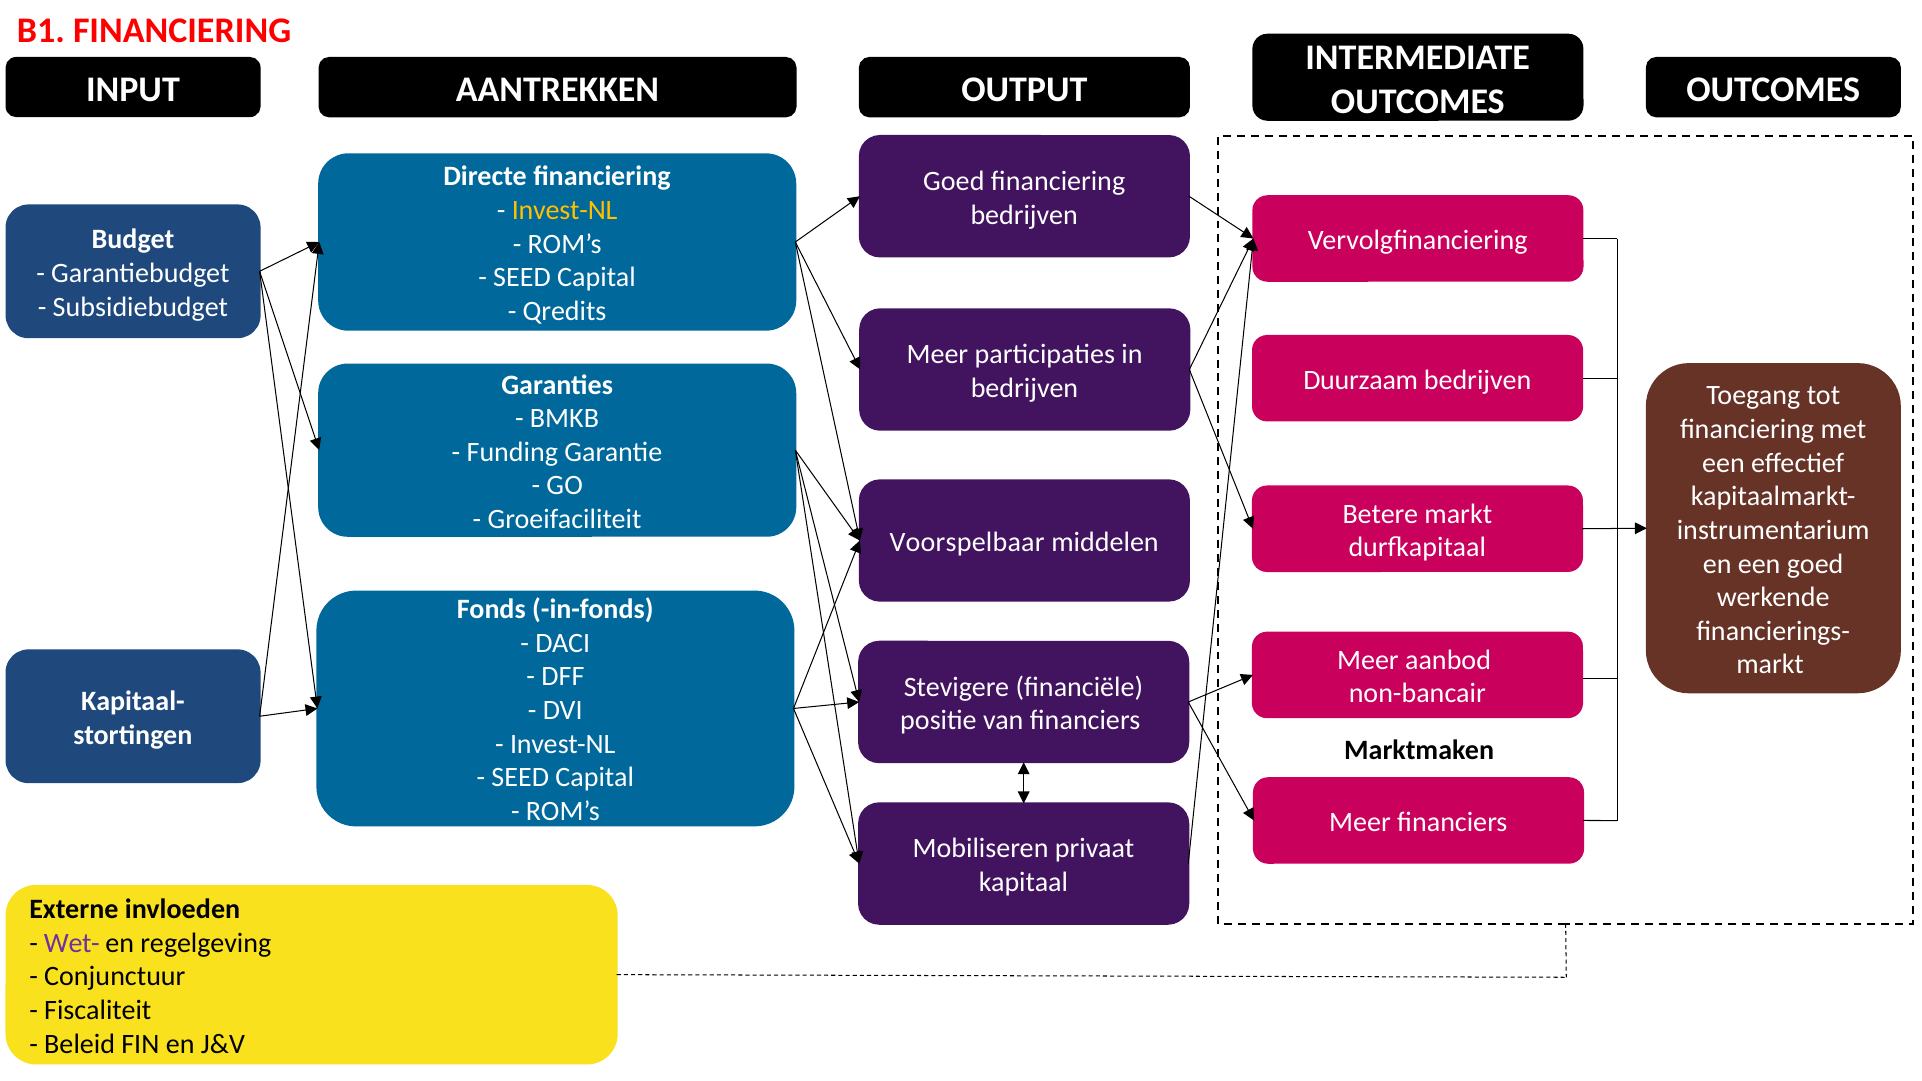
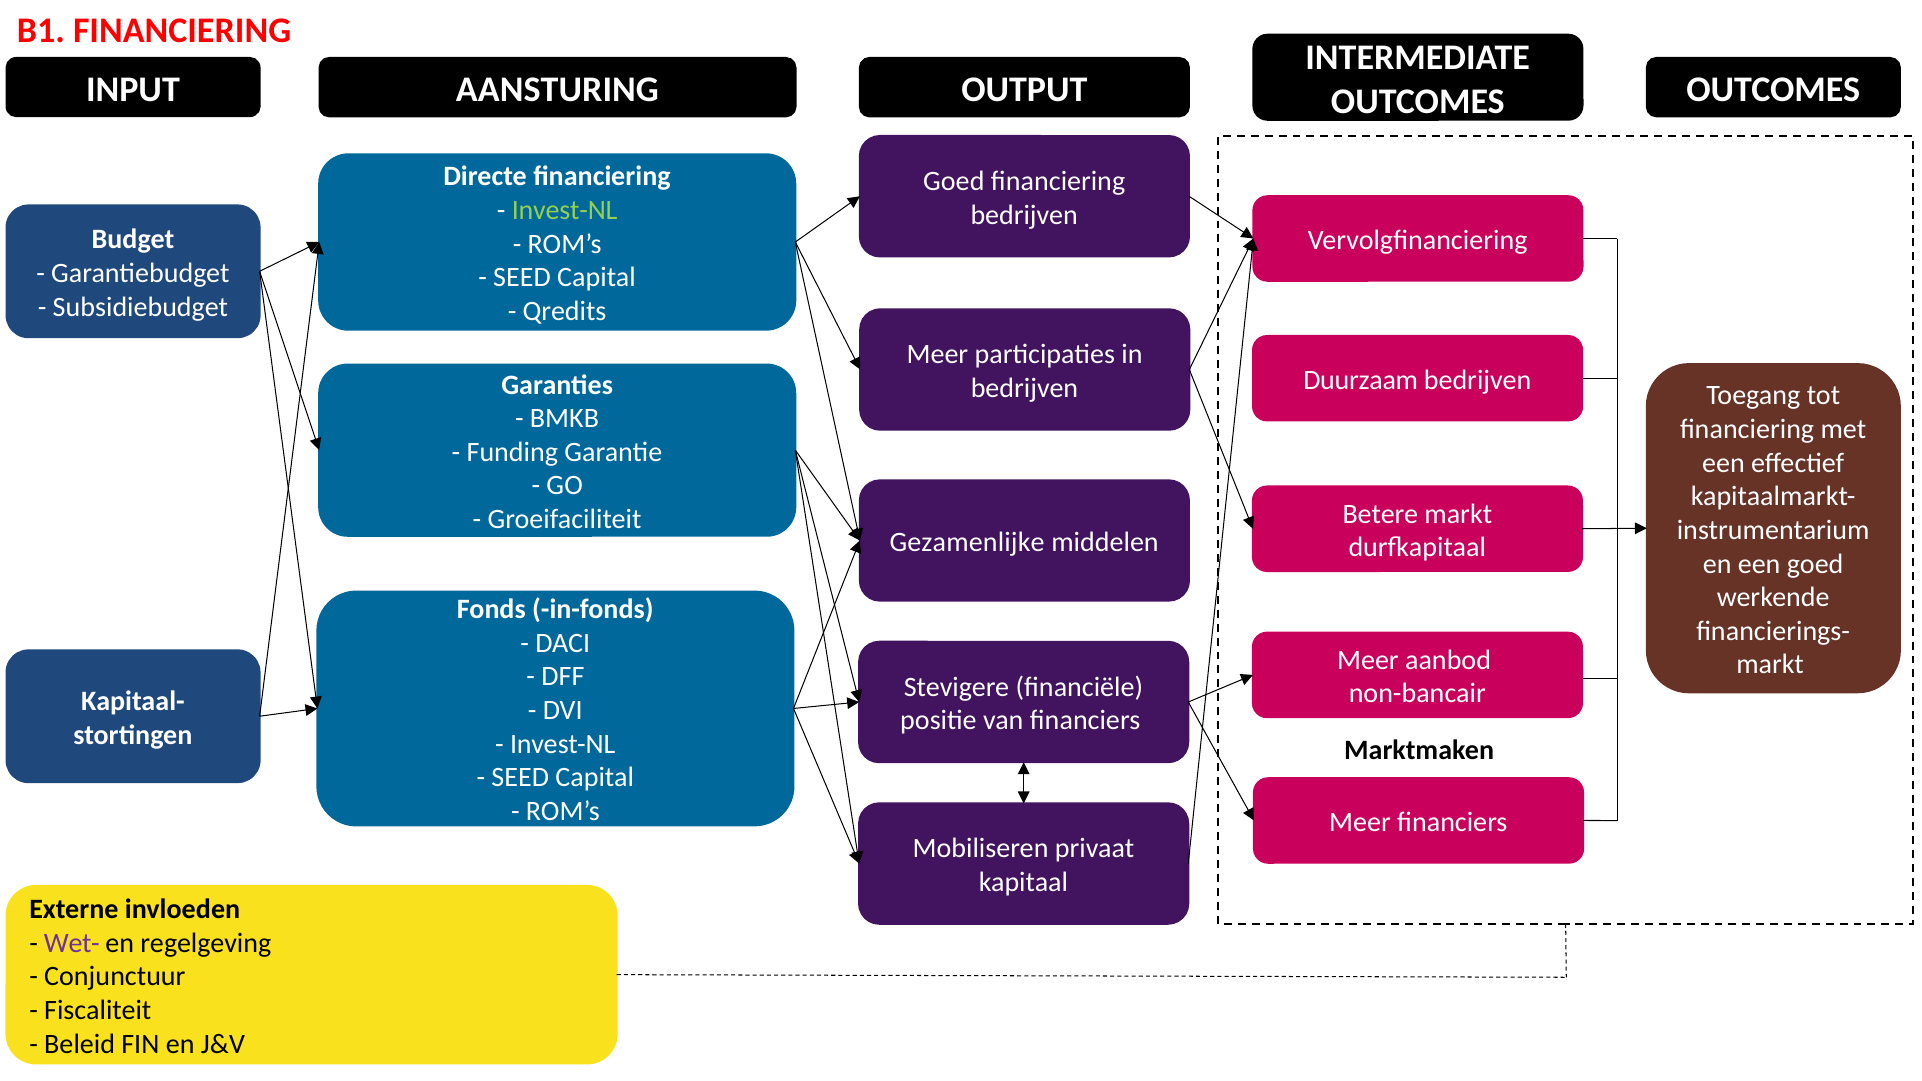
AANTREKKEN: AANTREKKEN -> AANSTURING (557, 90)
Invest-NL colour: yellow -> light green (565, 210)
Voorspelbaar: Voorspelbaar -> Gezamenlijke (967, 542)
